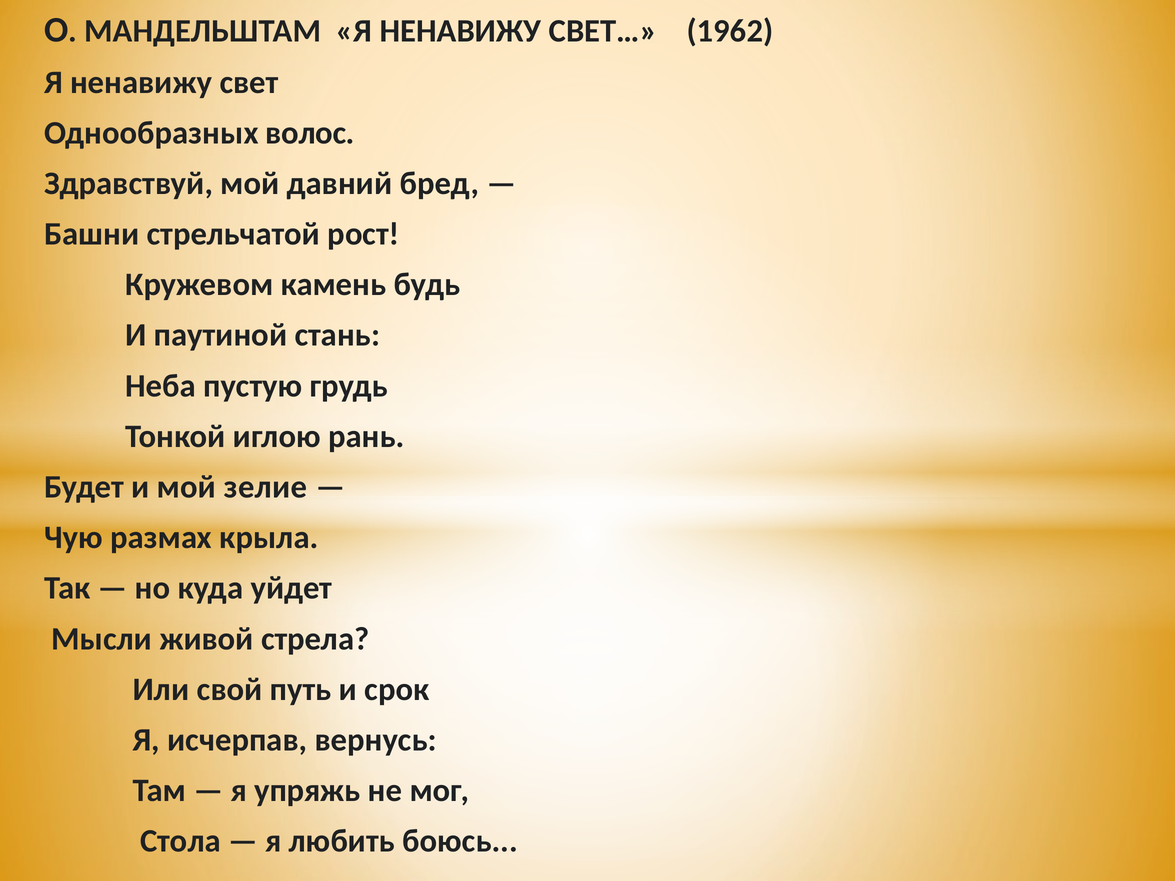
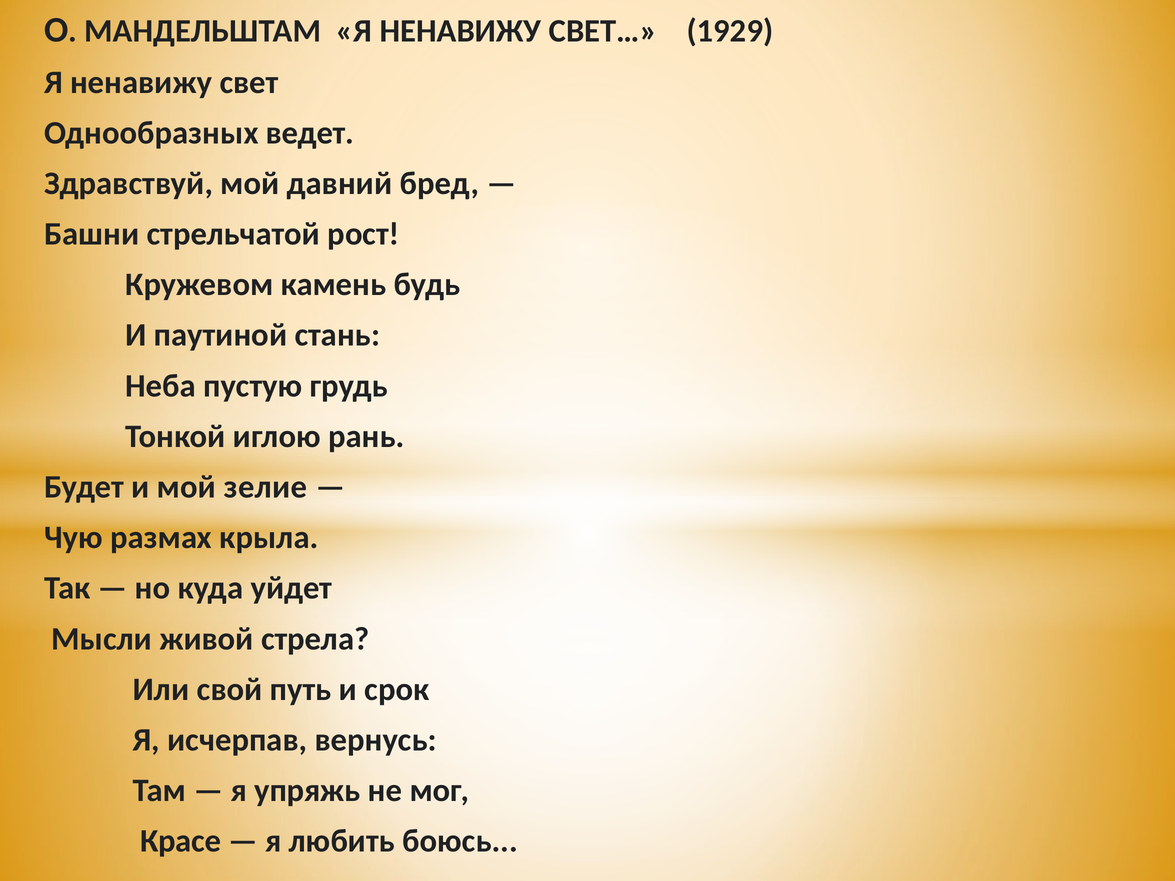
1962: 1962 -> 1929 (730, 31)
волос: волос -> ведет (310, 133)
Стола: Стола -> Красе (181, 841)
